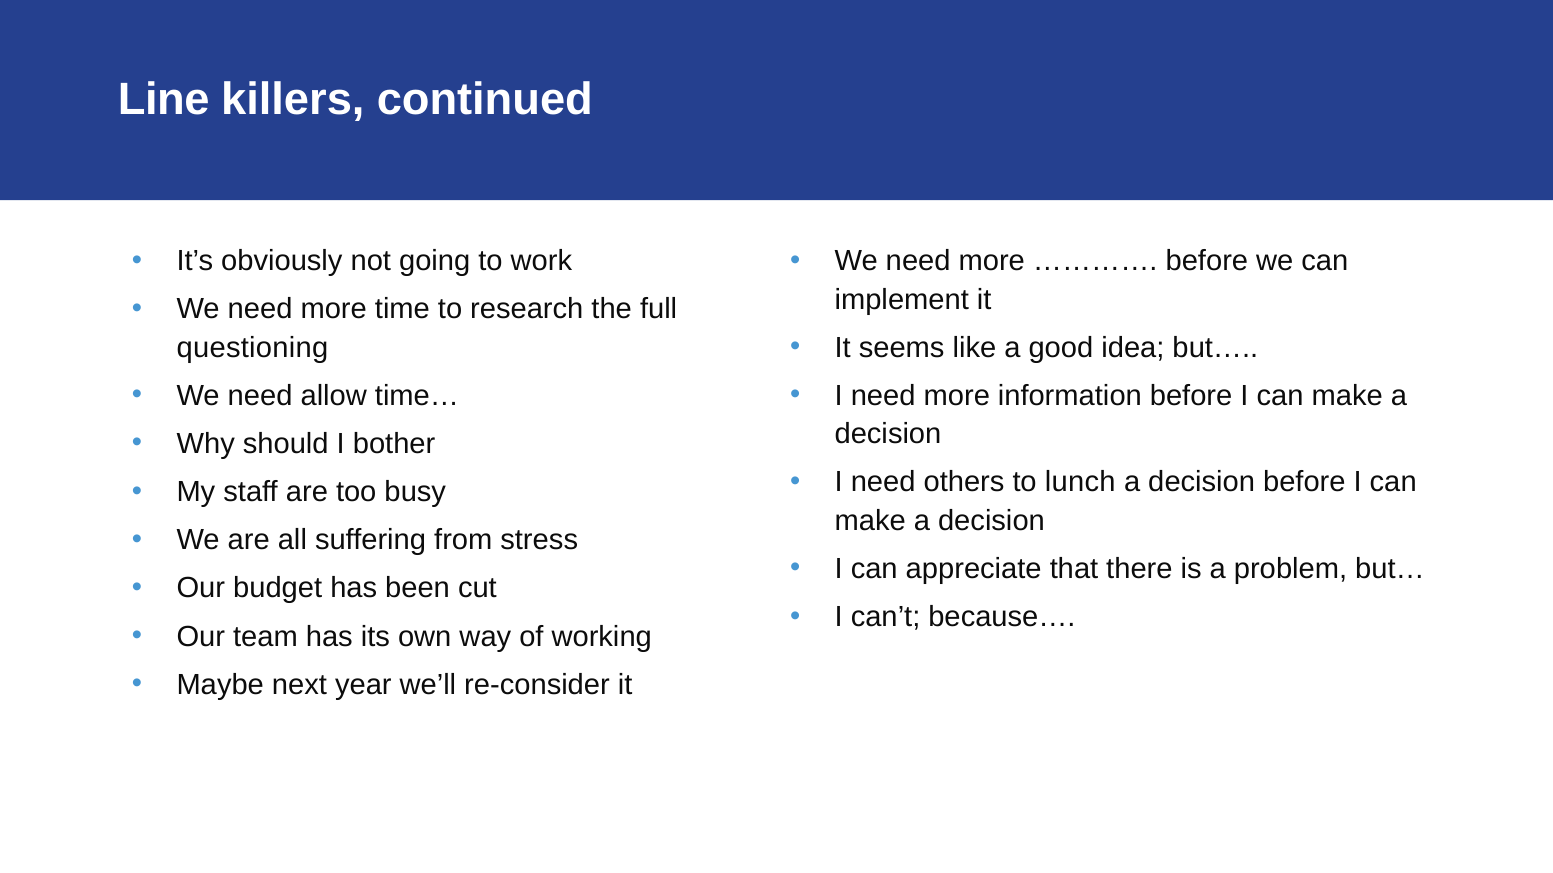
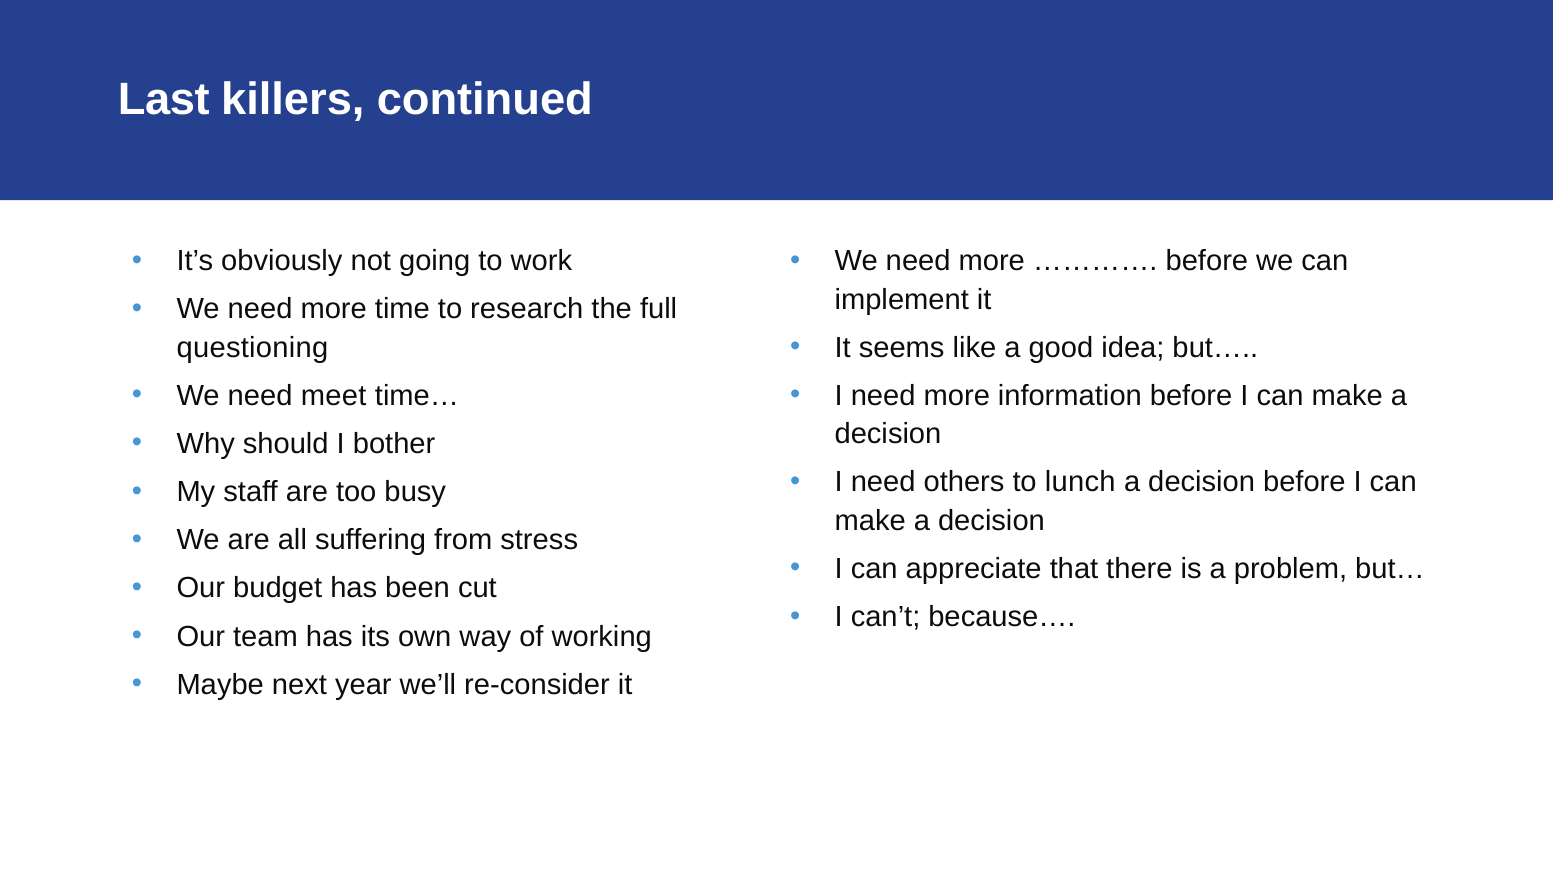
Line: Line -> Last (164, 100)
allow: allow -> meet (334, 396)
